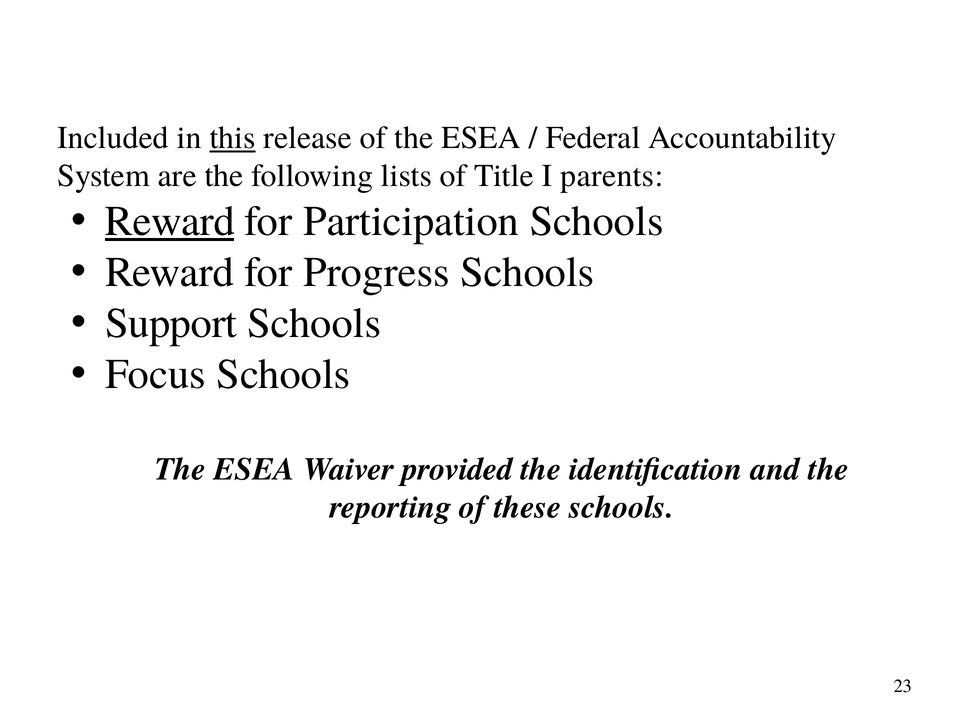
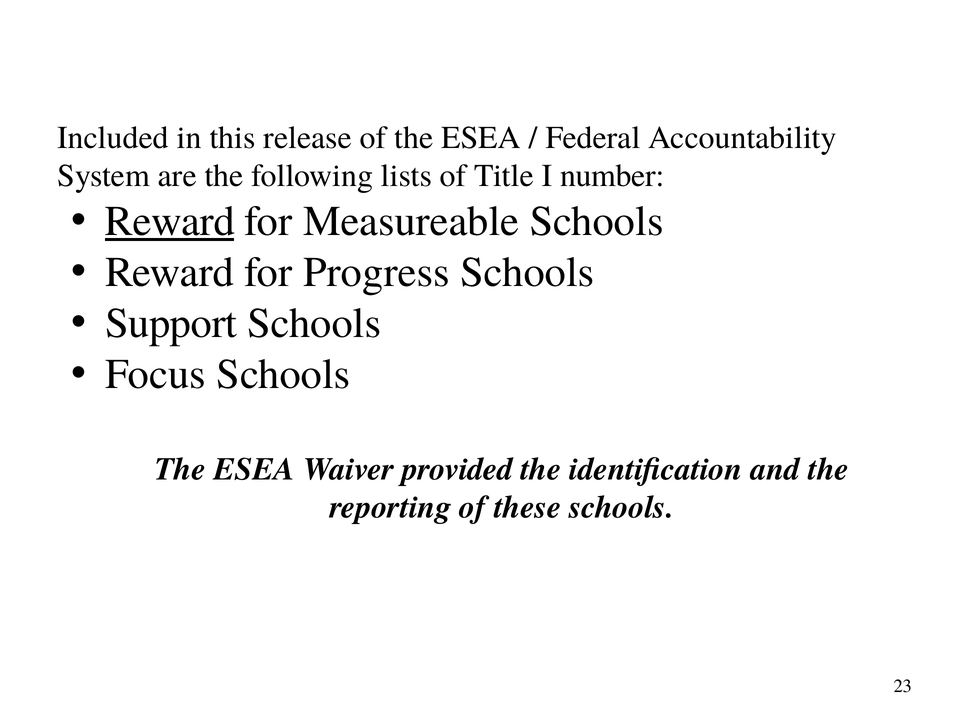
this underline: present -> none (233, 138)
parents: parents -> number (612, 176)
Participation: Participation -> Measureable (411, 221)
